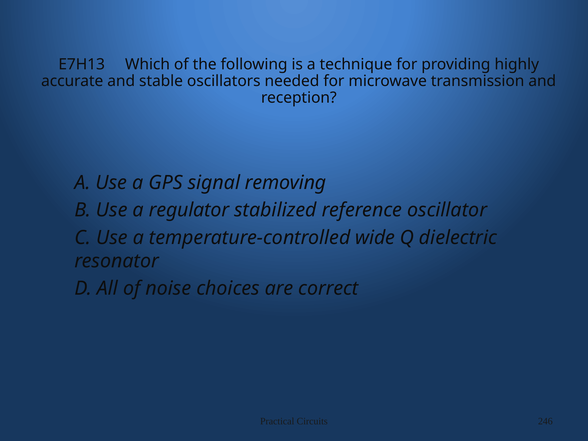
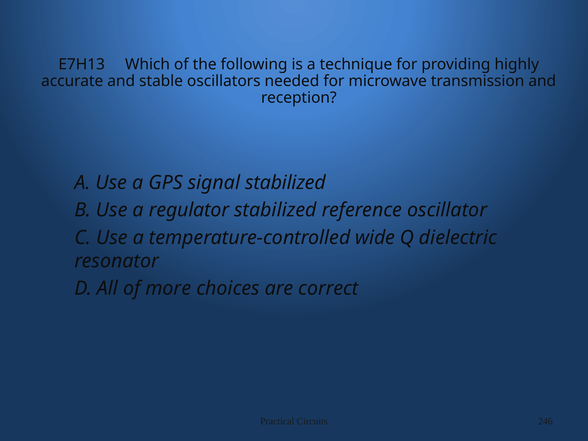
signal removing: removing -> stabilized (286, 183)
noise: noise -> more (168, 289)
